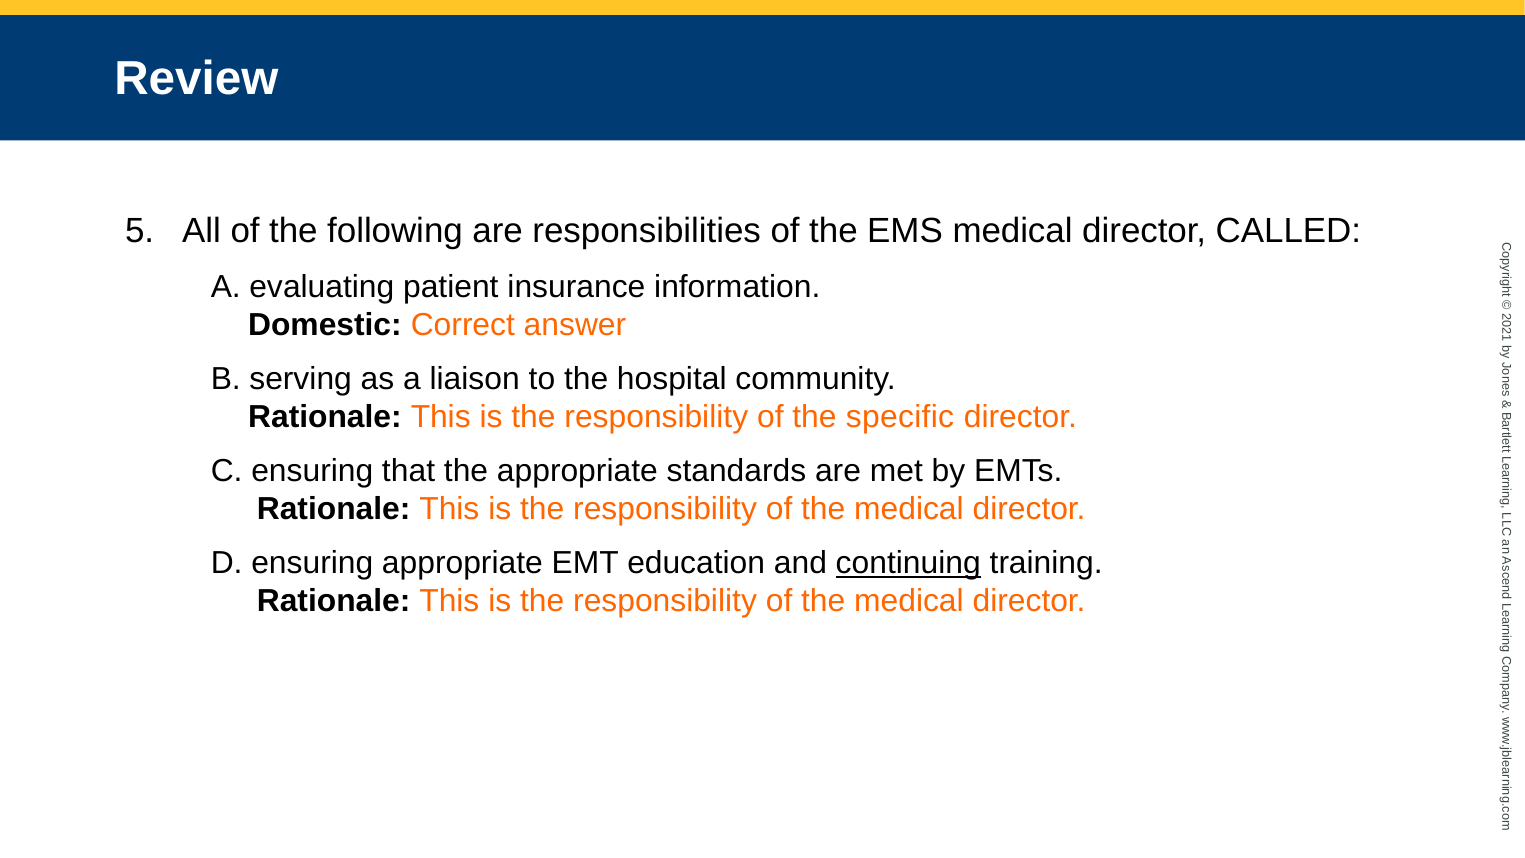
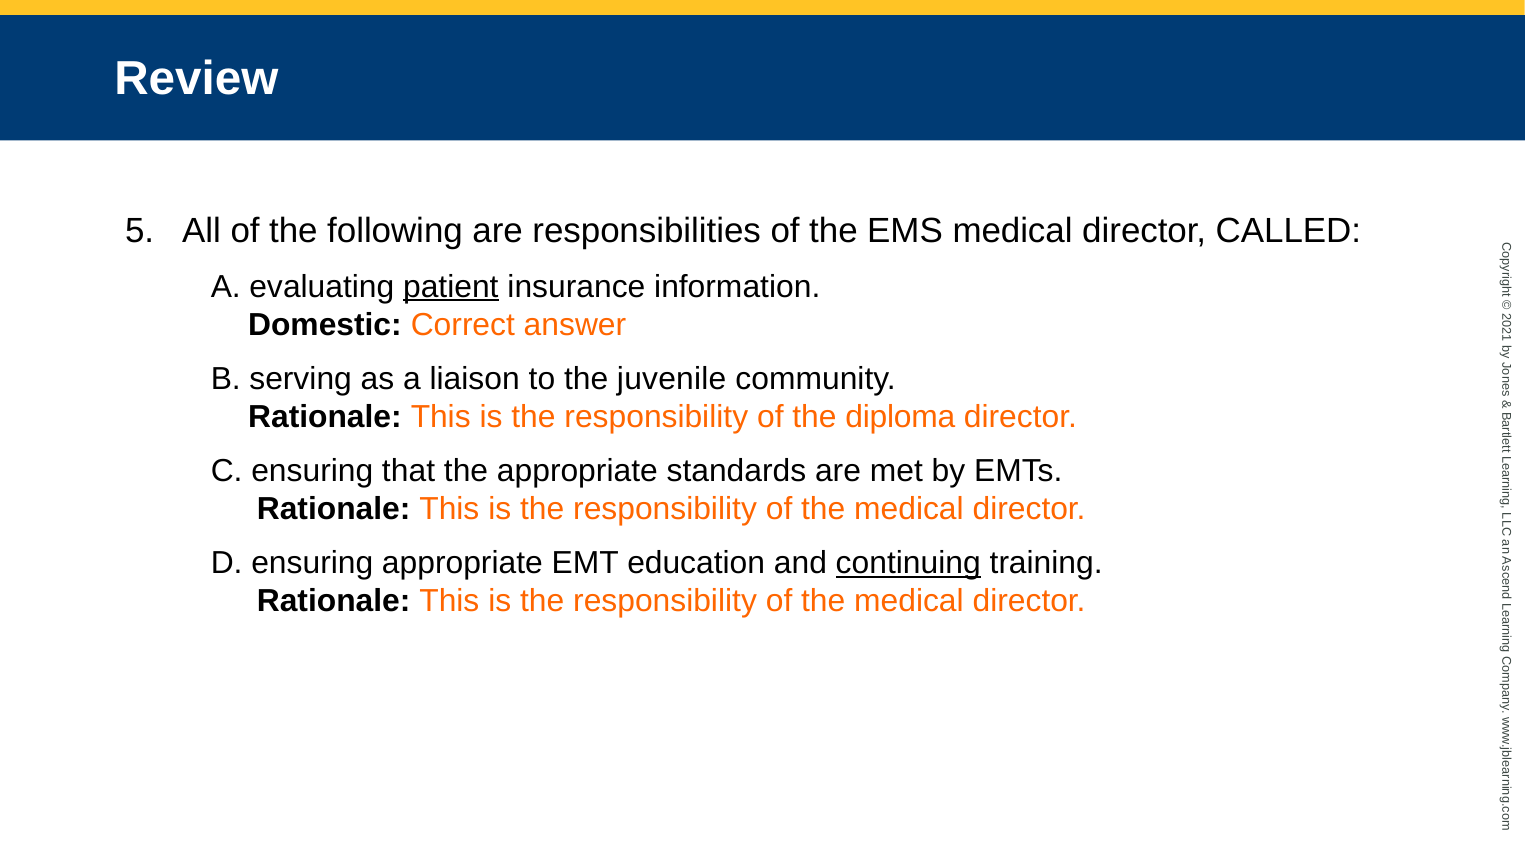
patient underline: none -> present (451, 286)
hospital: hospital -> juvenile (672, 379)
specific: specific -> diploma (900, 417)
